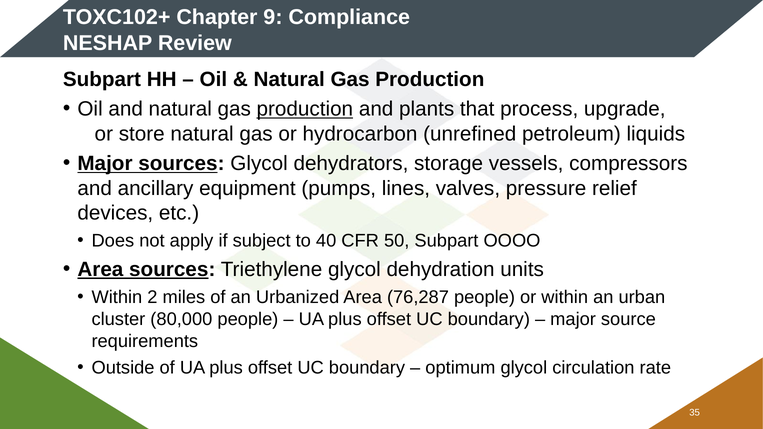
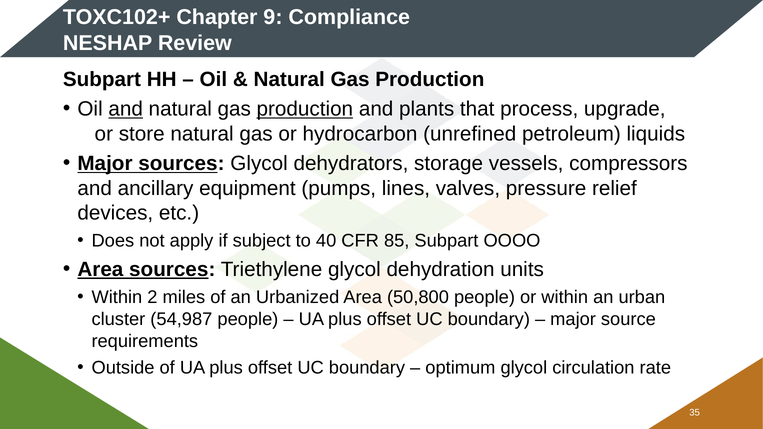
and underline: none -> present (126, 109)
50: 50 -> 85 (397, 241)
76,287: 76,287 -> 50,800 (418, 297)
80,000: 80,000 -> 54,987 (181, 319)
